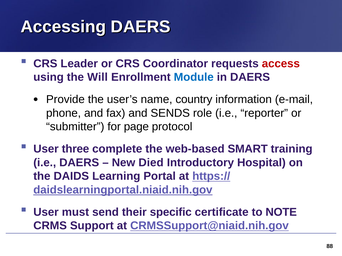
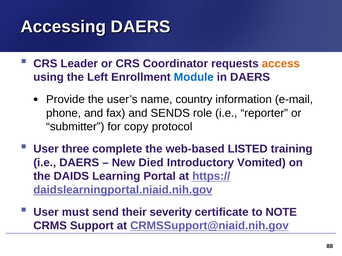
access colour: red -> orange (281, 64)
Will: Will -> Left (98, 77)
page: page -> copy (136, 127)
SMART: SMART -> LISTED (248, 149)
Hospital: Hospital -> Vomited (261, 163)
specific: specific -> severity (171, 212)
